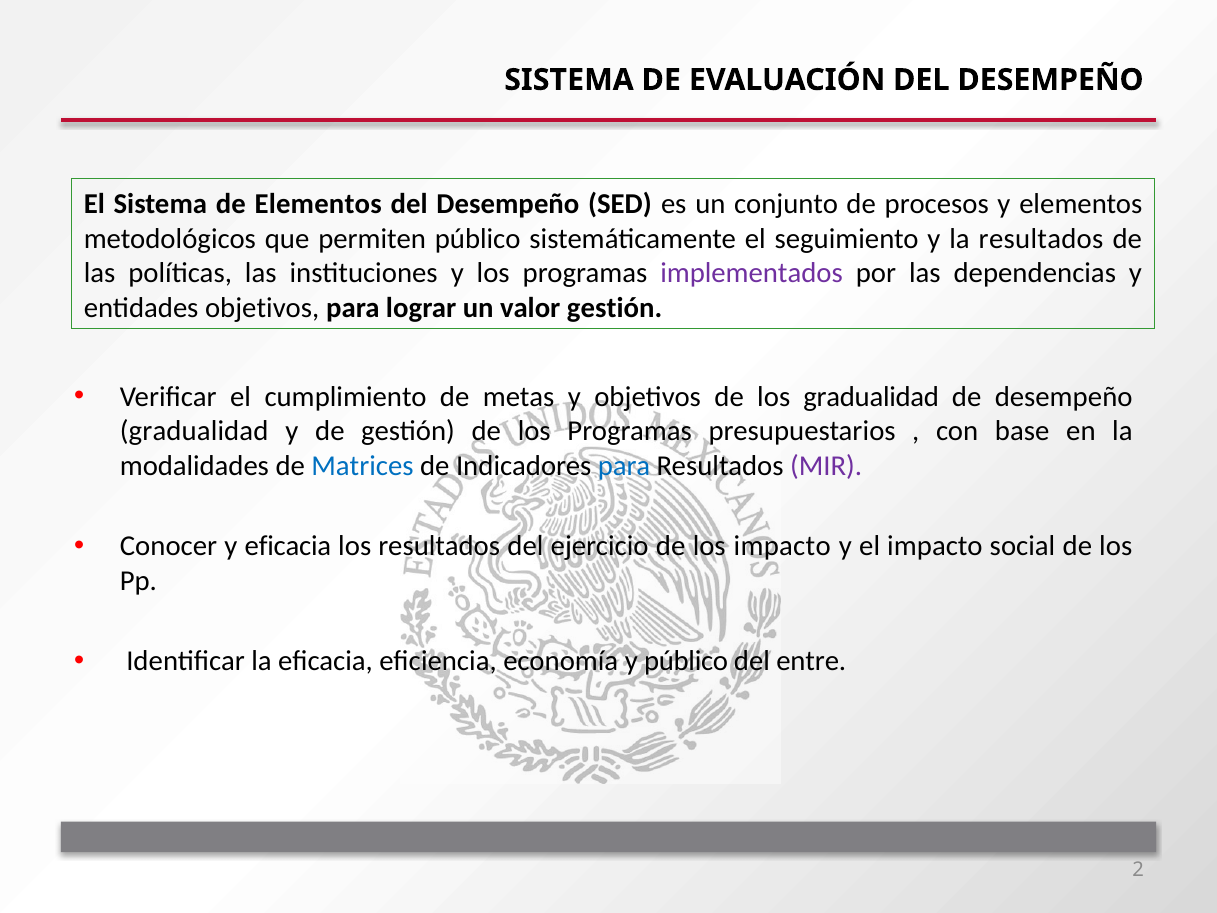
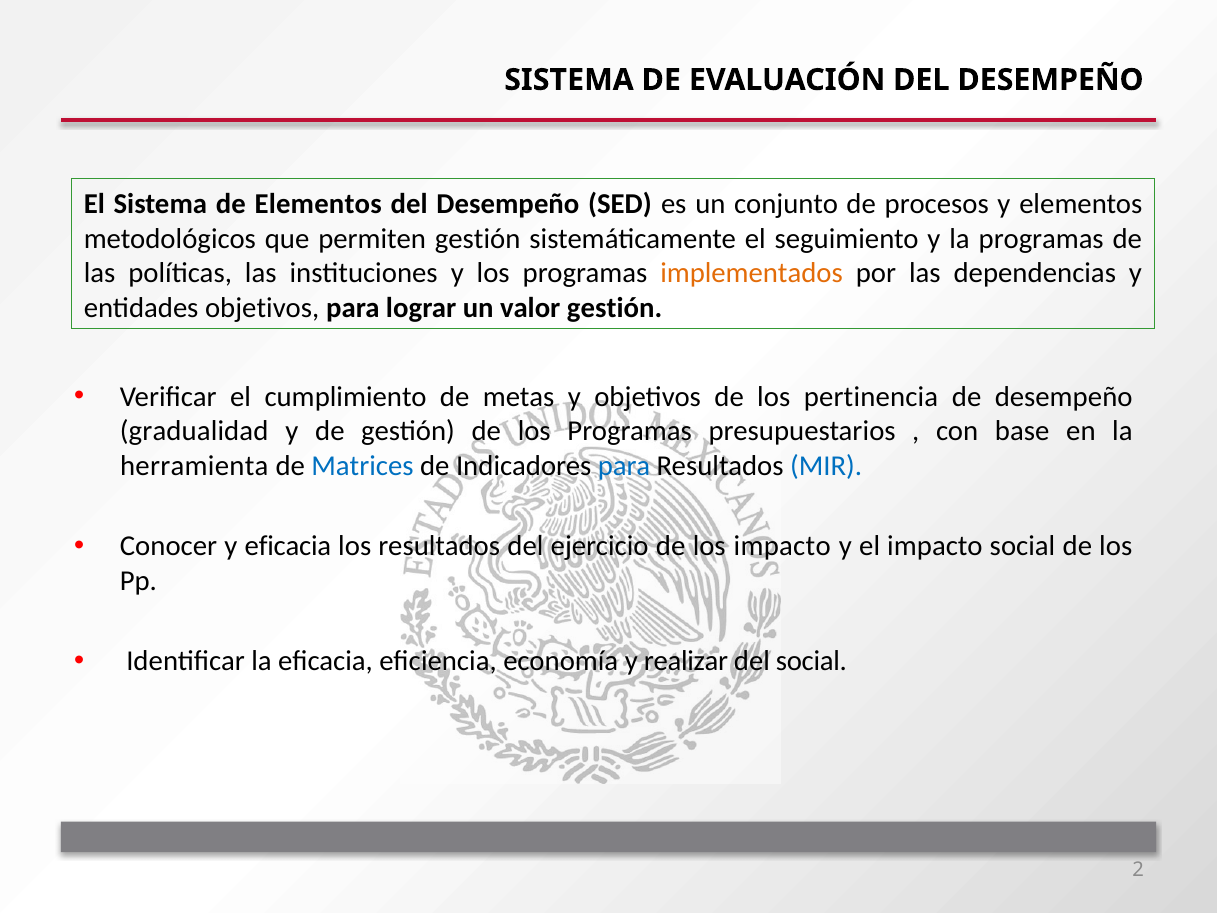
permiten público: público -> gestión (478, 239)
la resultados: resultados -> programas (1041, 239)
implementados colour: purple -> orange (752, 273)
los gradualidad: gradualidad -> pertinencia (871, 397)
modalidades: modalidades -> herramienta (194, 466)
MIR colour: purple -> blue (826, 466)
y público: público -> realizar (686, 661)
del entre: entre -> social (811, 661)
